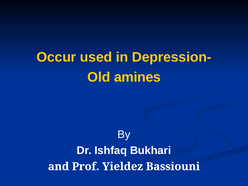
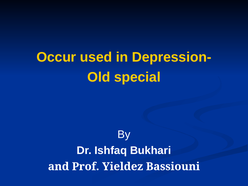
amines: amines -> special (137, 77)
